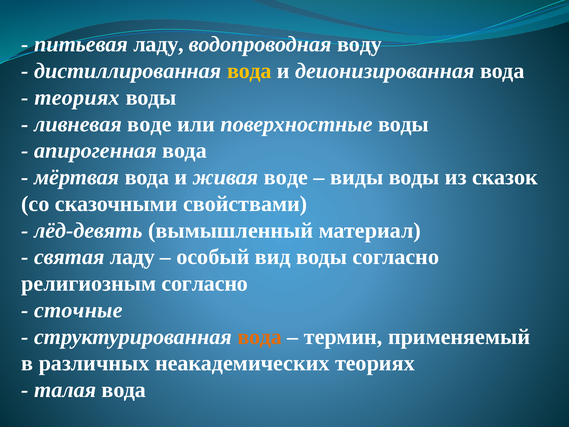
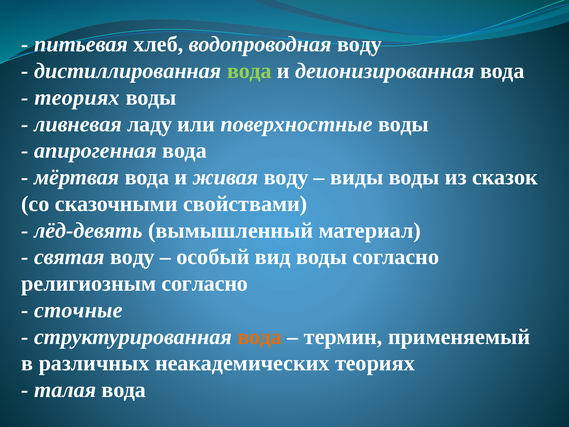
питьевая ладу: ладу -> хлеб (158, 44)
вода colour: yellow -> light green (249, 71)
ливневая воде: воде -> ладу (150, 124)
живая воде: воде -> воду (286, 177)
святая ладу: ладу -> воду (132, 257)
